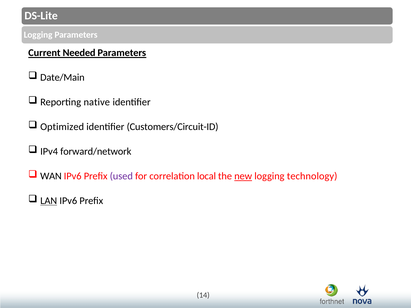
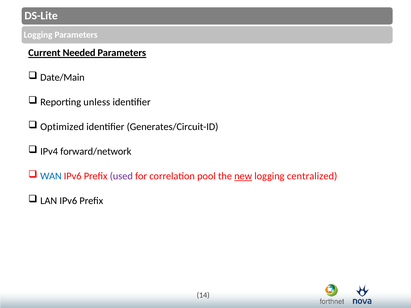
native: native -> unless (97, 102)
Customers/Circuit-ID: Customers/Circuit-ID -> Generates/Circuit-ID (172, 127)
WAN colour: black -> blue (51, 176)
local: local -> pool (206, 176)
technology: technology -> centralized (312, 176)
LAN underline: present -> none (49, 201)
